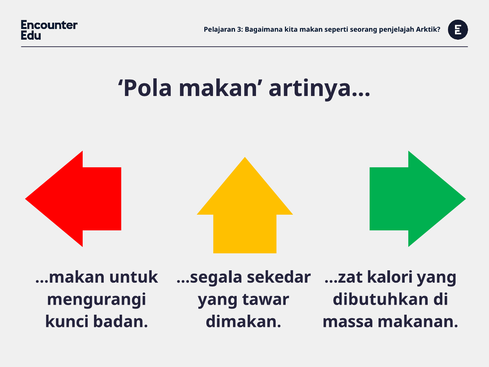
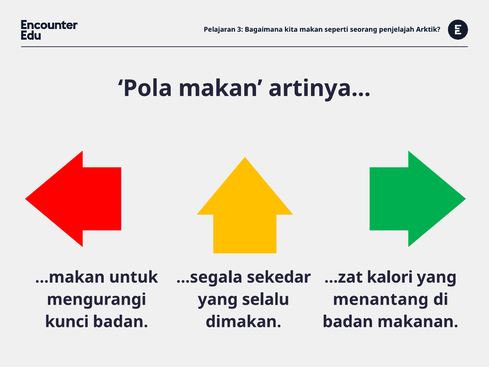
tawar: tawar -> selalu (266, 299)
dibutuhkan: dibutuhkan -> menantang (381, 299)
massa: massa -> badan (348, 322)
